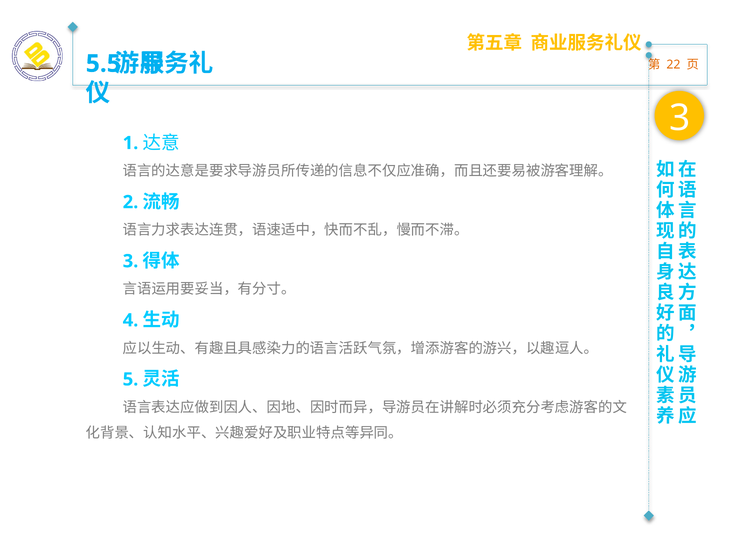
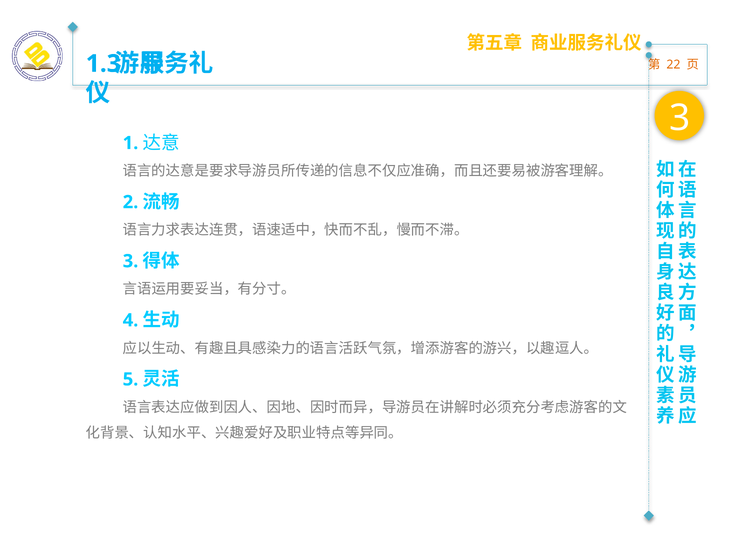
5.5: 5.5 -> 1.3 (103, 64)
